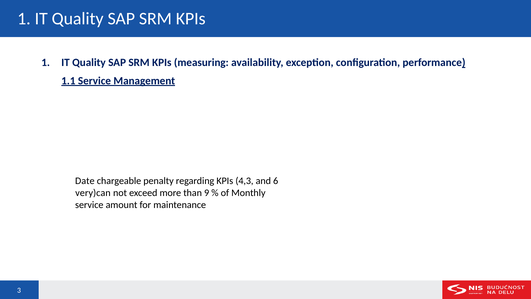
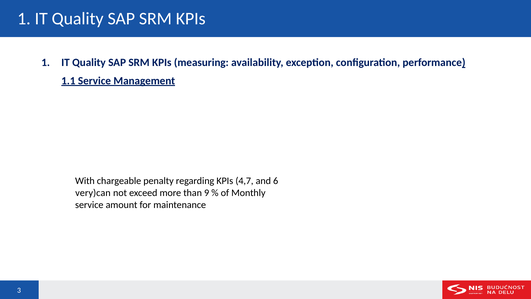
Date: Date -> With (85, 181)
4,3: 4,3 -> 4,7 (244, 181)
